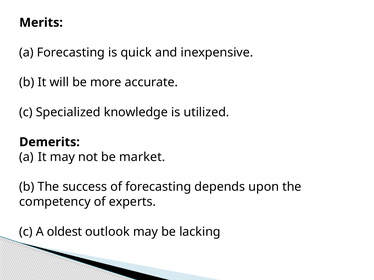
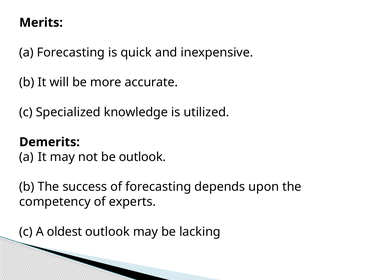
be market: market -> outlook (142, 157)
